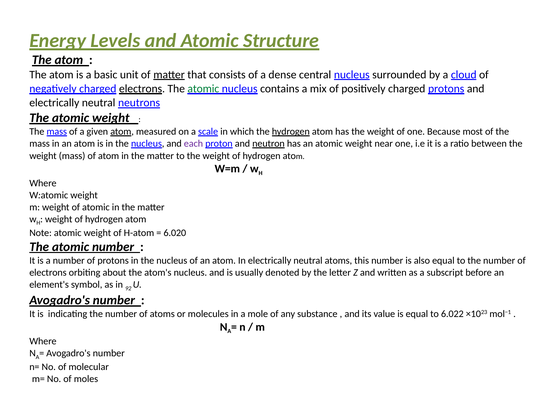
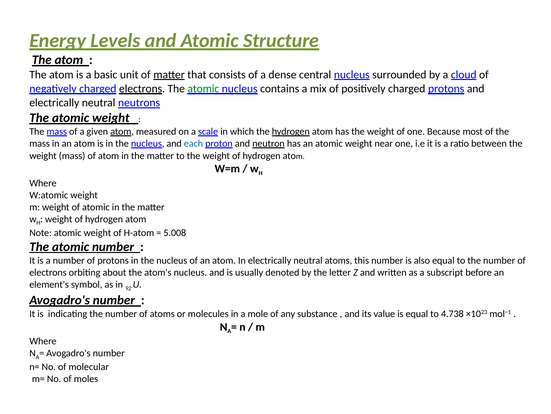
each colour: purple -> blue (193, 143)
6.020: 6.020 -> 5.008 (175, 232)
6.022: 6.022 -> 4.738 (452, 313)
